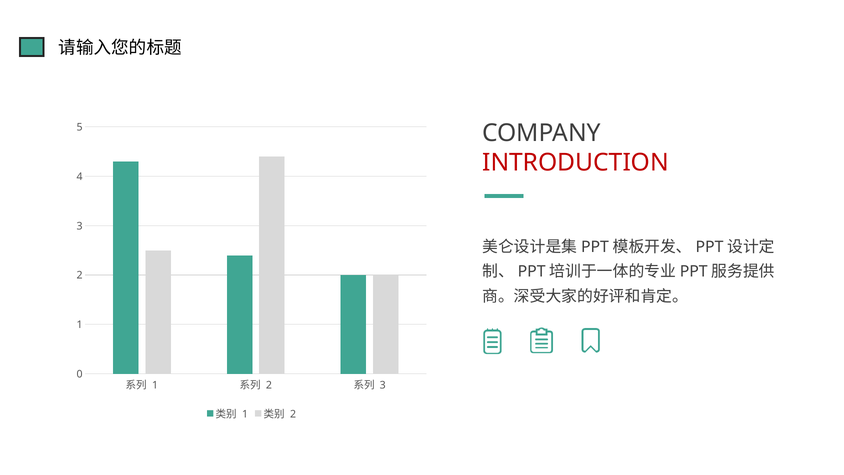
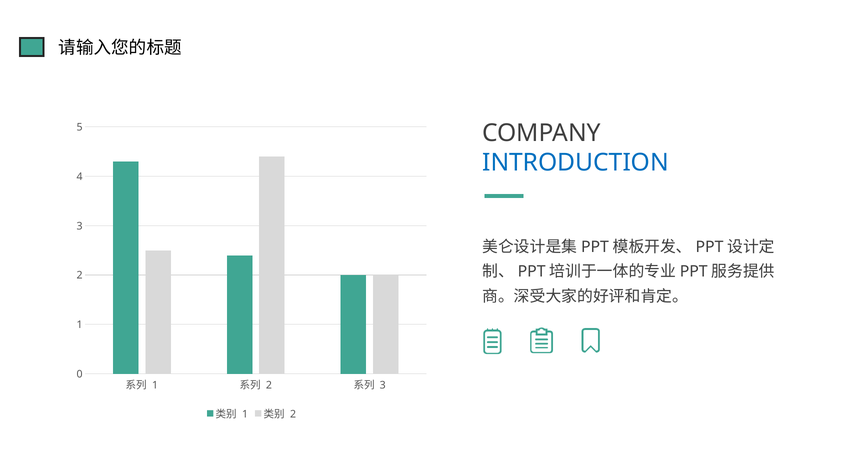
INTRODUCTION colour: red -> blue (576, 163)
